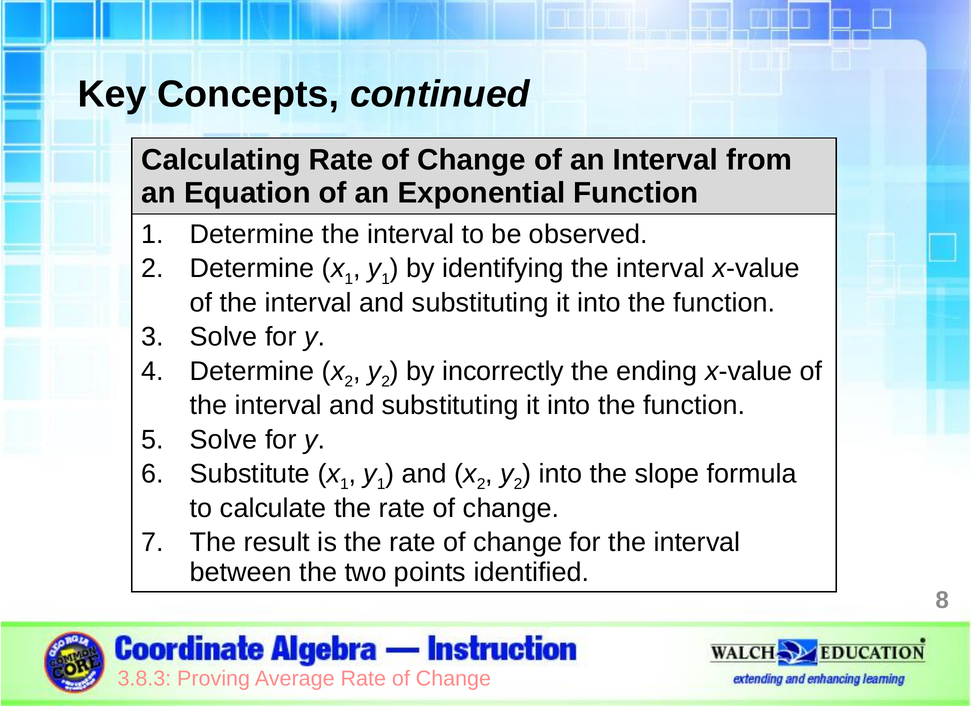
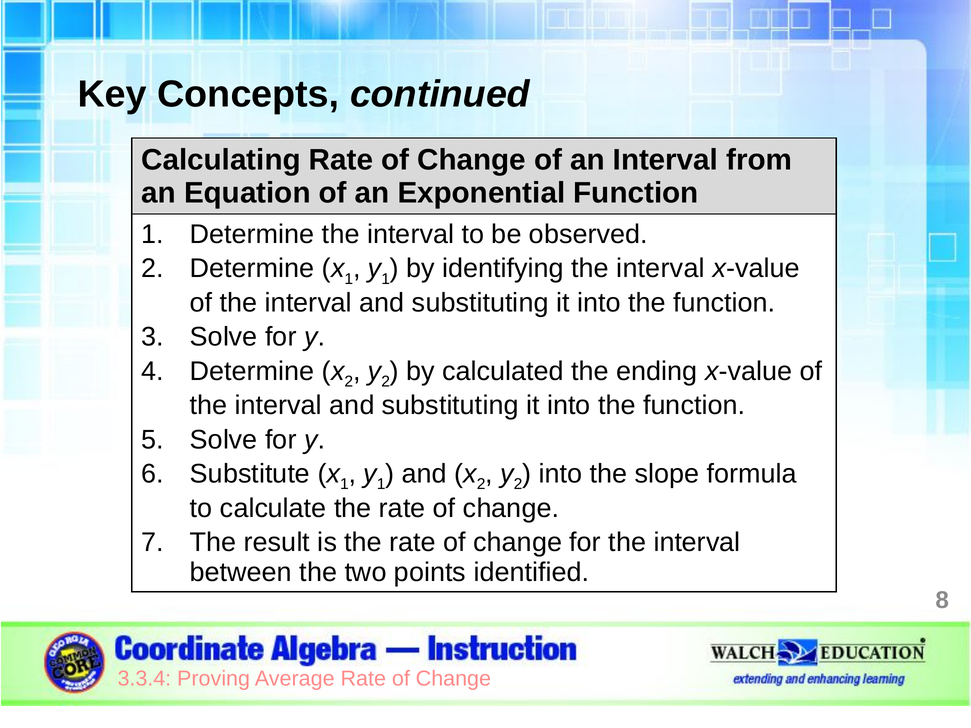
incorrectly: incorrectly -> calculated (503, 371)
3.8.3: 3.8.3 -> 3.3.4 (144, 679)
